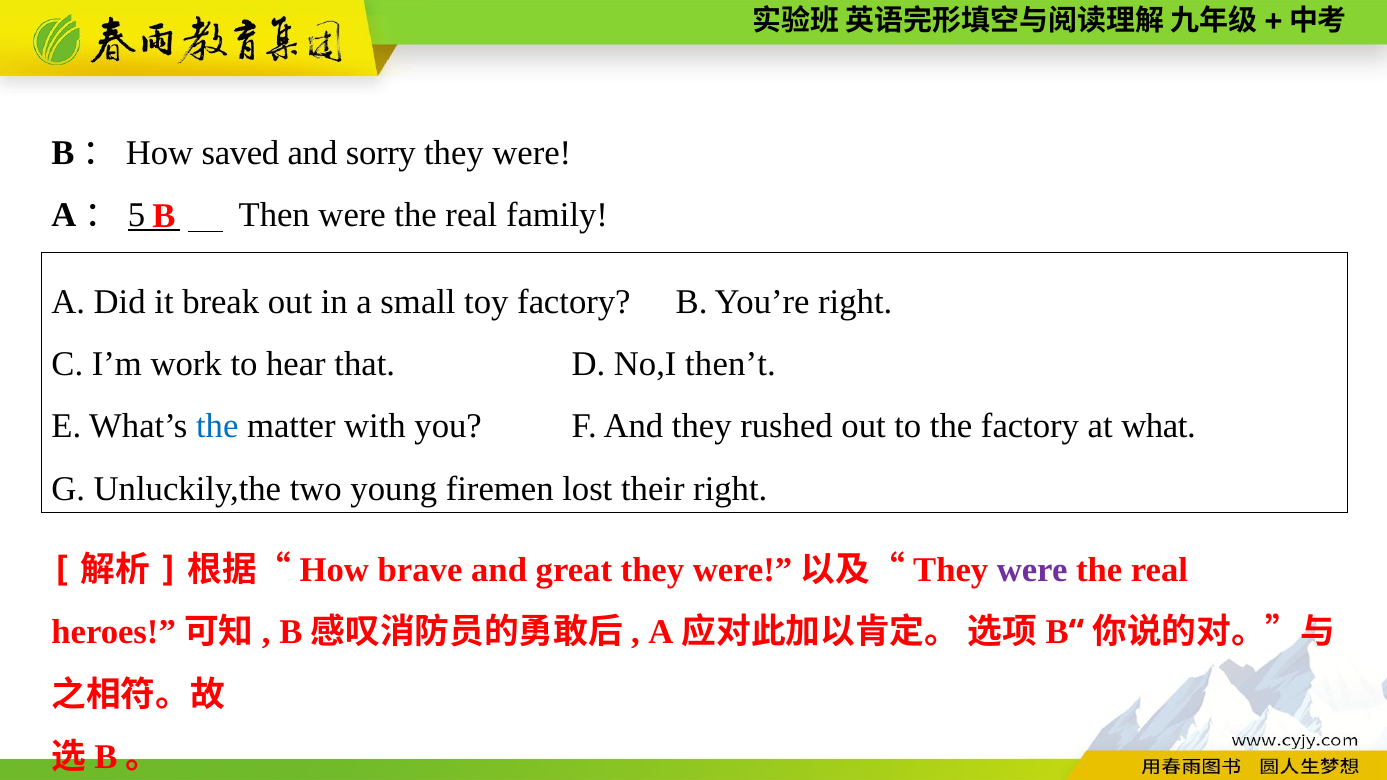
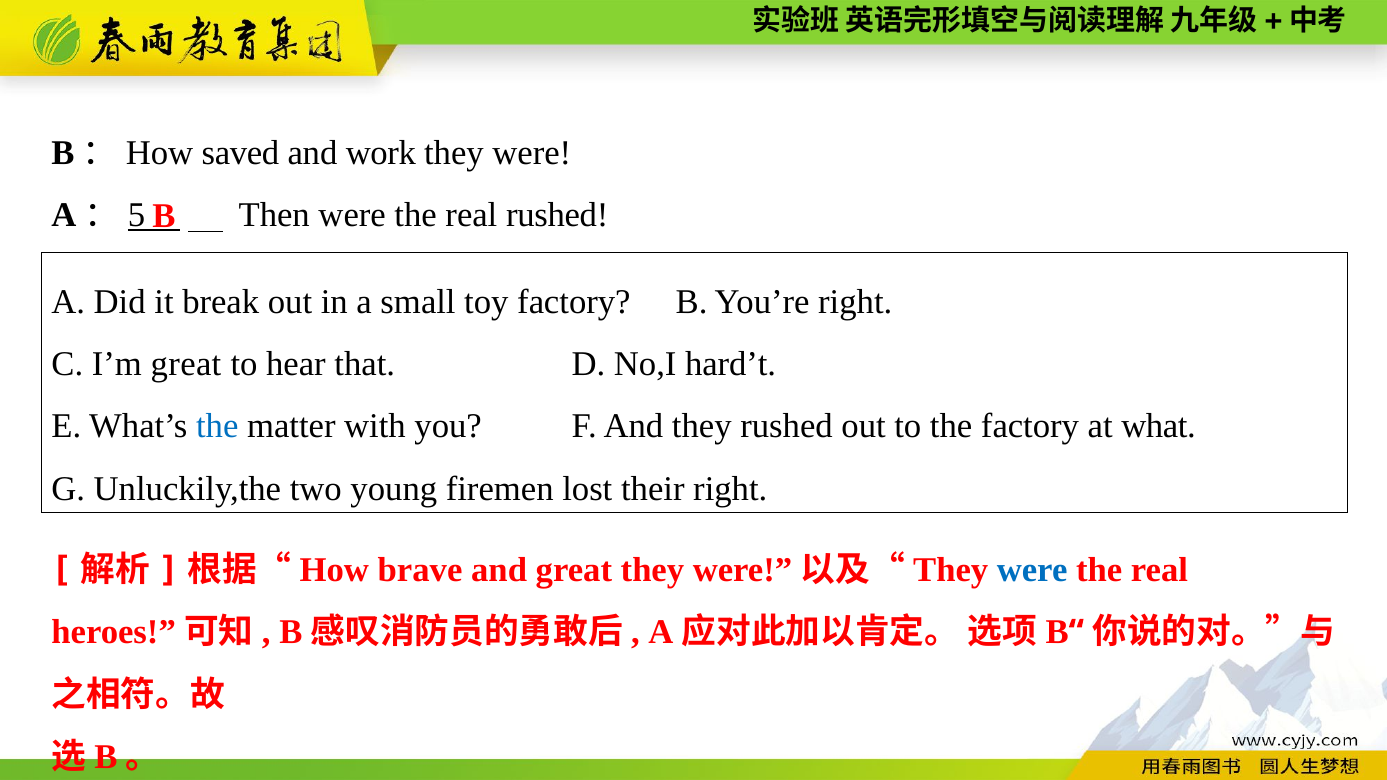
sorry: sorry -> work (381, 153)
real family: family -> rushed (557, 215)
I’m work: work -> great (186, 364)
then’t: then’t -> hard’t (731, 364)
were colour: purple -> blue (1032, 570)
